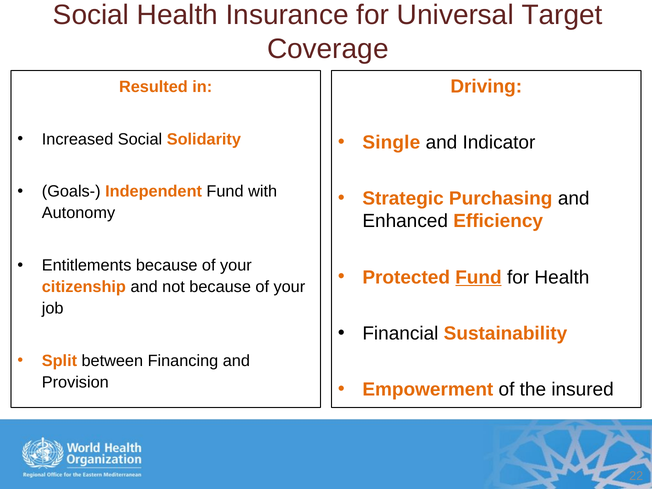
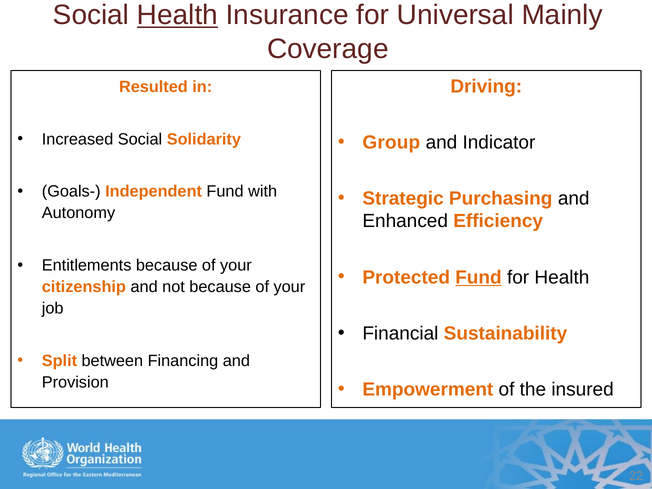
Health underline: none -> present (177, 15)
Target: Target -> Mainly (562, 15)
Single: Single -> Group (391, 143)
